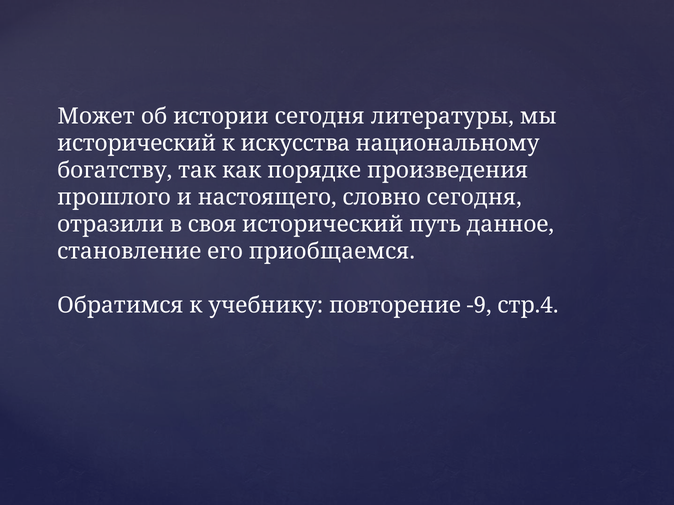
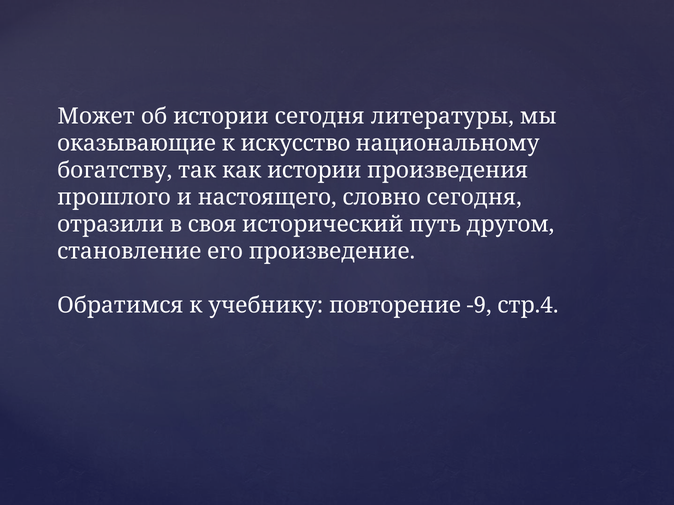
исторический: исторический -> оказывающие (137, 144)
искусства: искусства -> искусство (295, 144)
как порядке: порядке -> истории (314, 171)
данное: данное -> другом (510, 225)
приобщаемся: приобщаемся -> произведение (332, 251)
